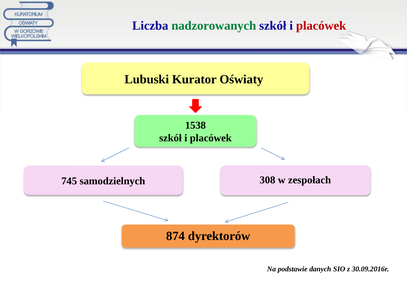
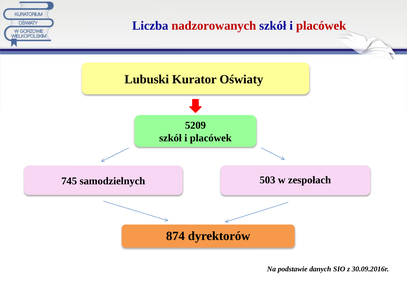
nadzorowanych colour: green -> red (214, 26)
1538: 1538 -> 5209 (195, 125)
308: 308 -> 503 (267, 180)
